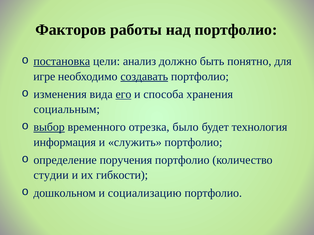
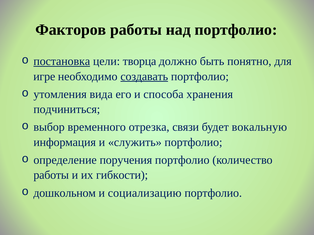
анализ: анализ -> творца (140, 61)
изменения: изменения -> утомления (60, 94)
его underline: present -> none (123, 94)
социальным: социальным -> подчиниться (67, 110)
выбор underline: present -> none (49, 127)
было: было -> связи (186, 127)
технология: технология -> вокальную (259, 127)
студии: студии -> работы (51, 175)
